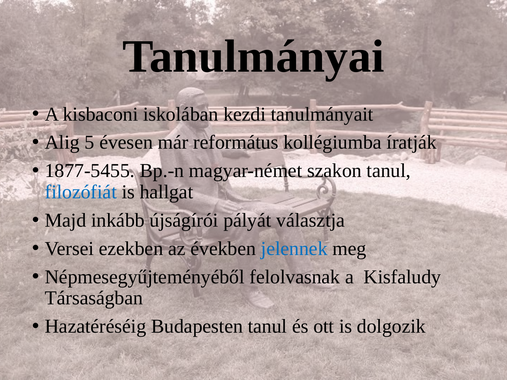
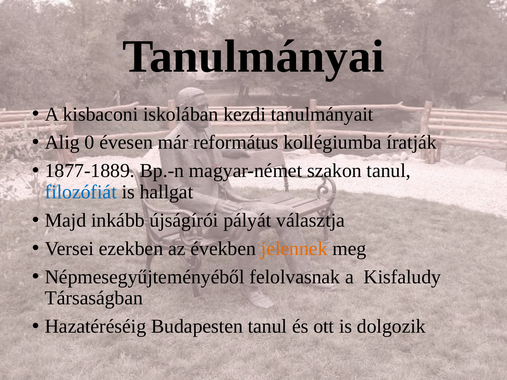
5: 5 -> 0 (90, 143)
1877-5455: 1877-5455 -> 1877-1889 (90, 171)
jelennek colour: blue -> orange (294, 249)
